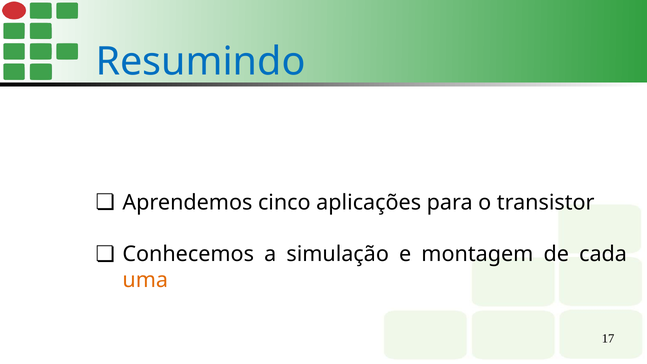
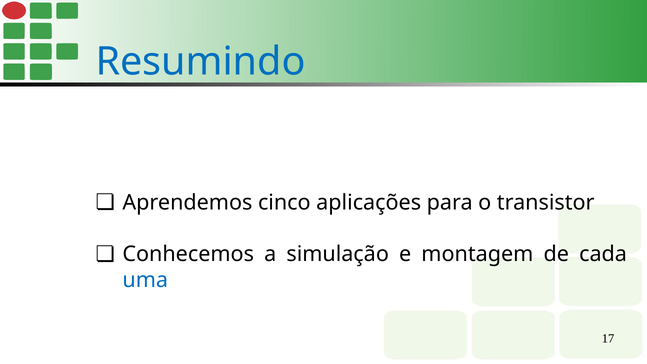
uma colour: orange -> blue (145, 280)
